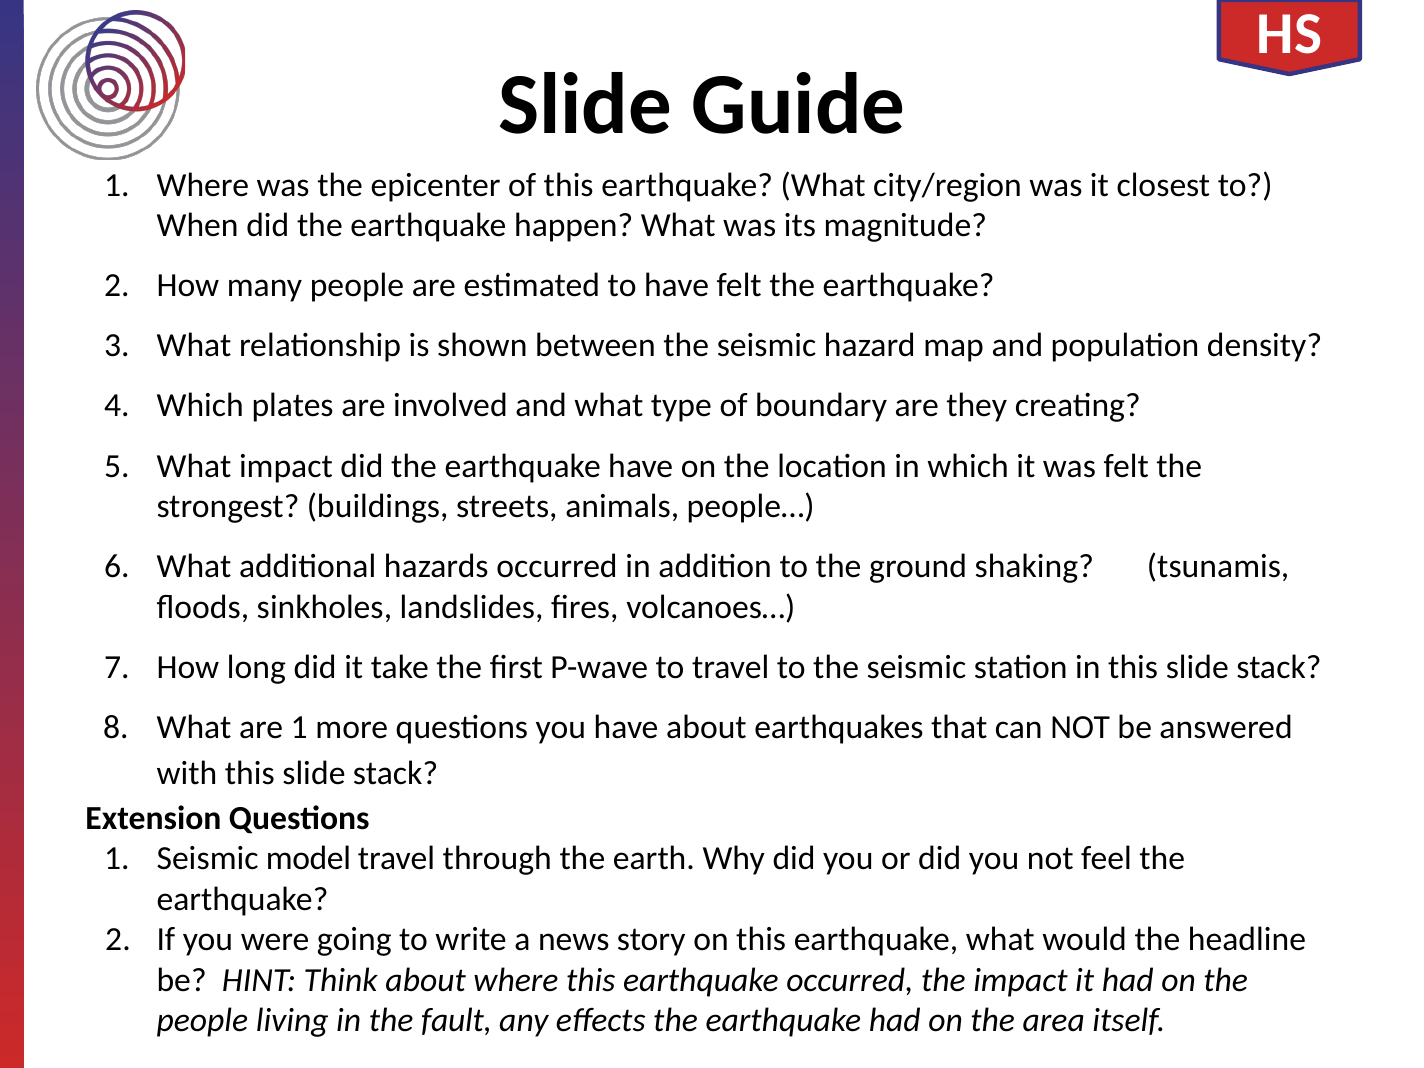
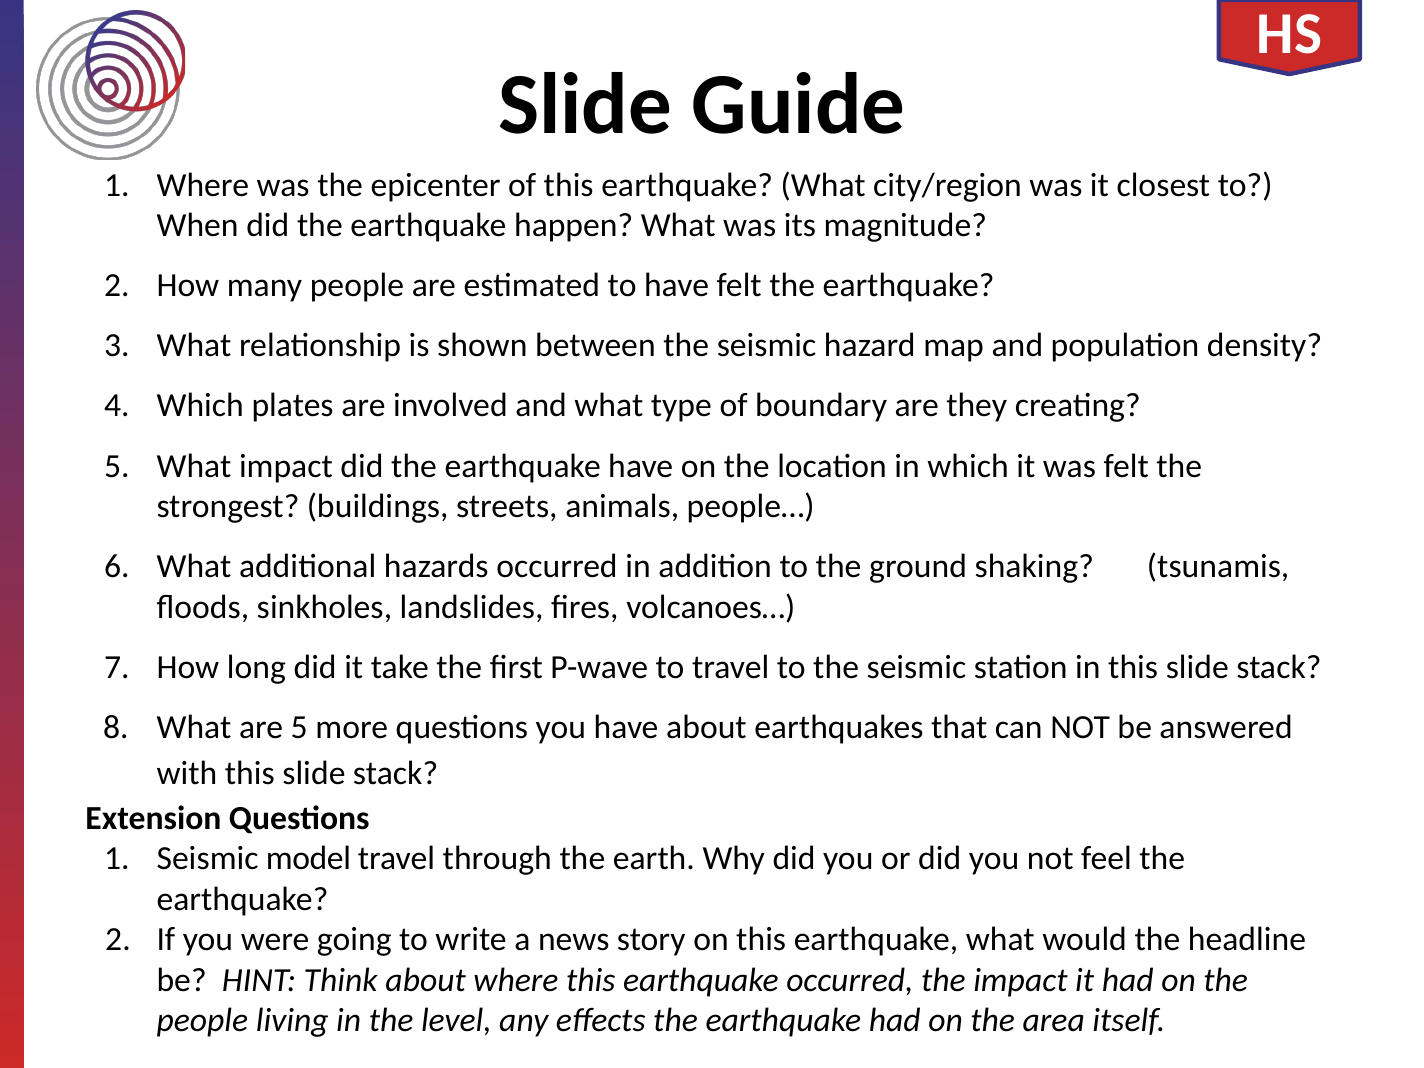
are 1: 1 -> 5 (299, 727)
fault: fault -> level (456, 1020)
